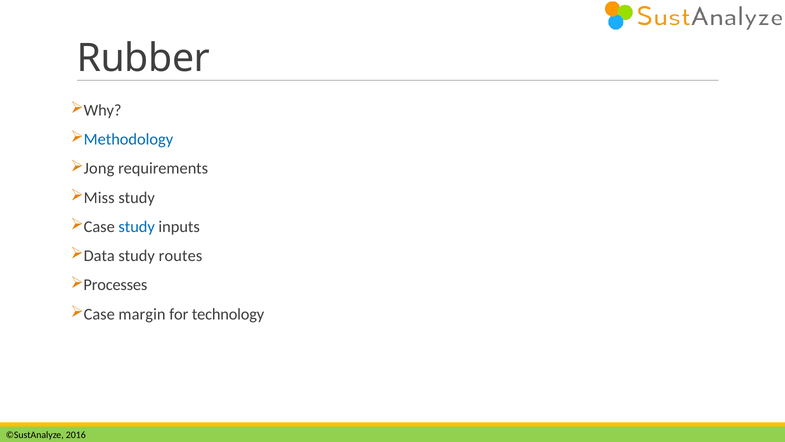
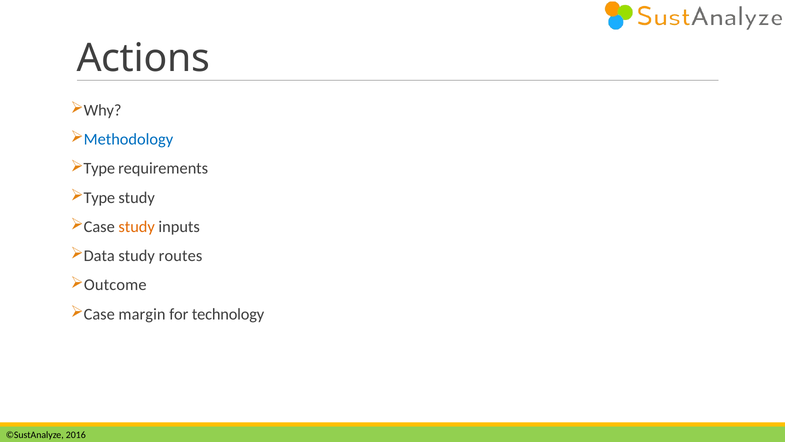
Rubber: Rubber -> Actions (143, 58)
Jong: Jong -> Type (99, 168)
Miss: Miss -> Type (99, 197)
study colour: blue -> orange (137, 227)
Processes: Processes -> Outcome (115, 285)
